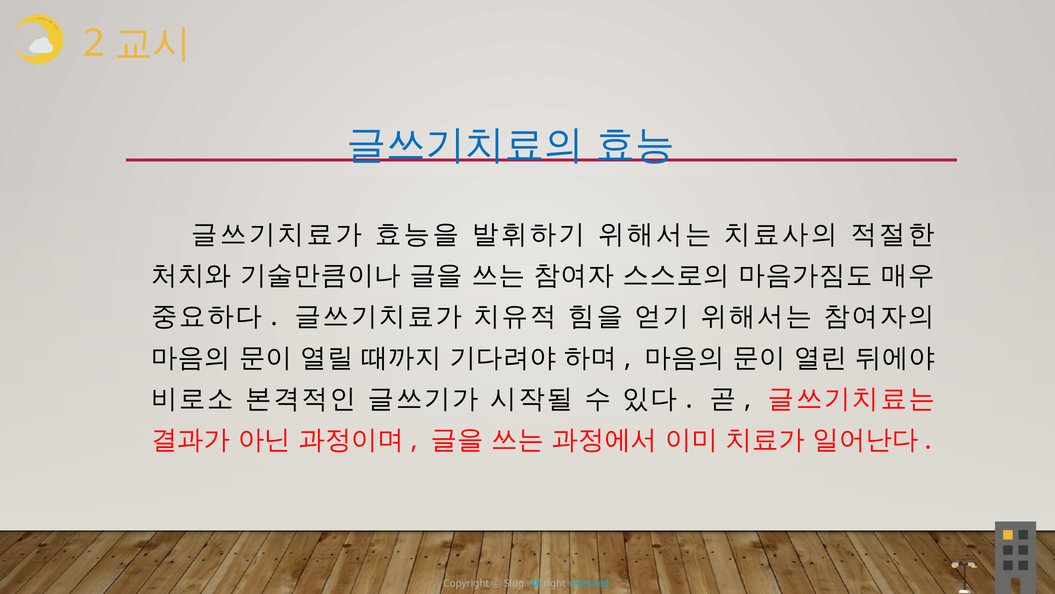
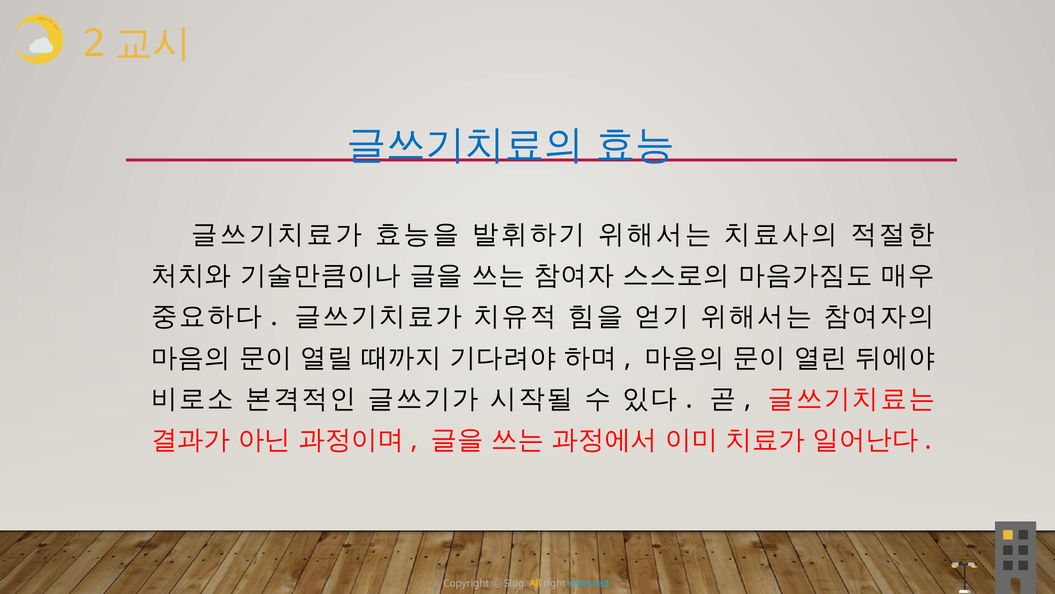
All colour: light blue -> yellow (535, 583)
